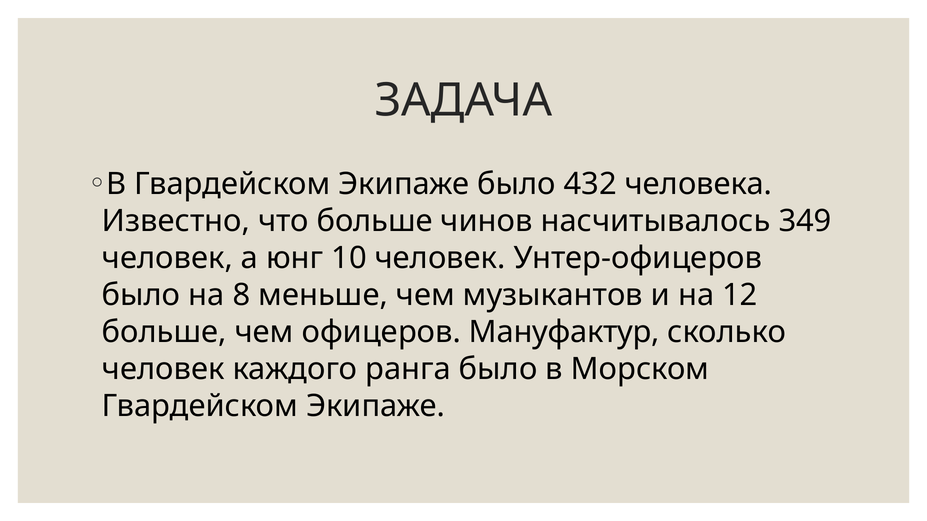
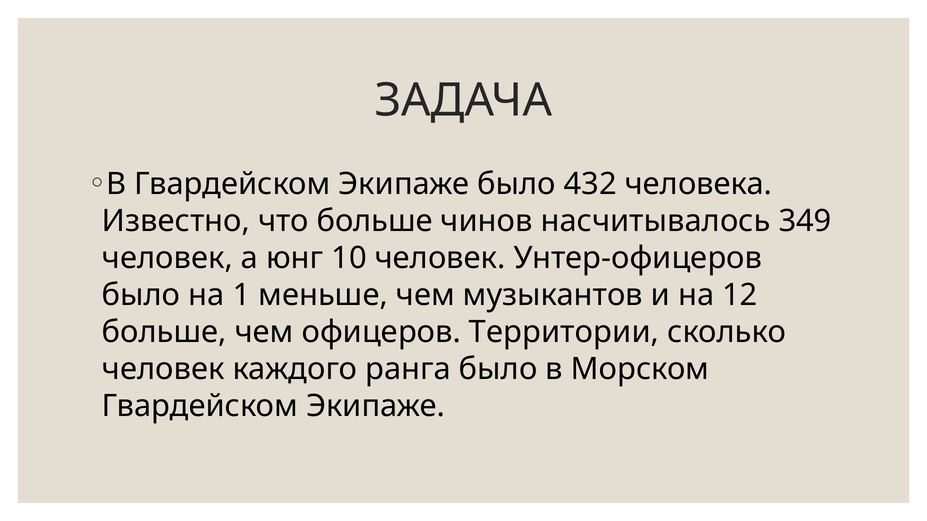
8: 8 -> 1 (241, 295)
Мануфактур: Мануфактур -> Территории (564, 332)
